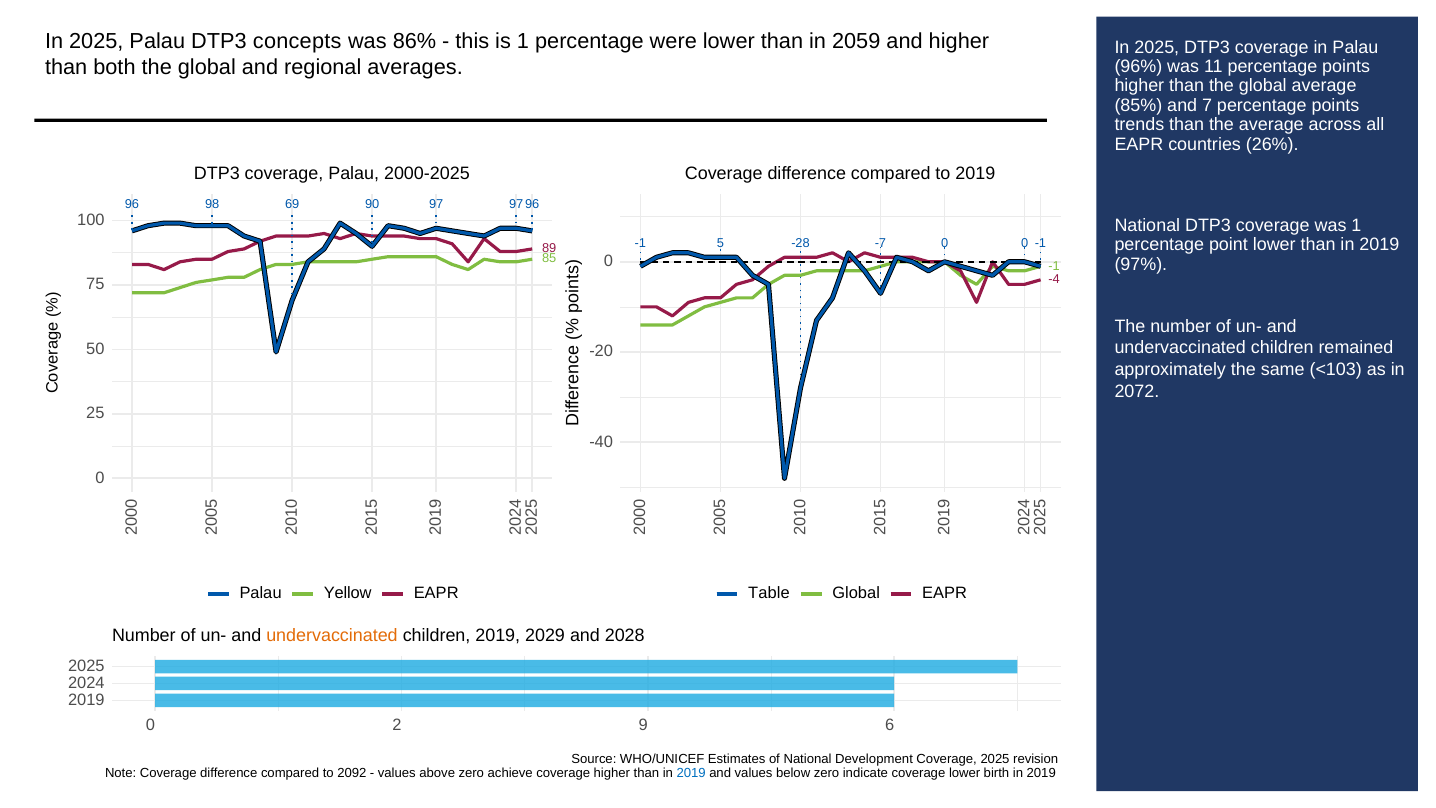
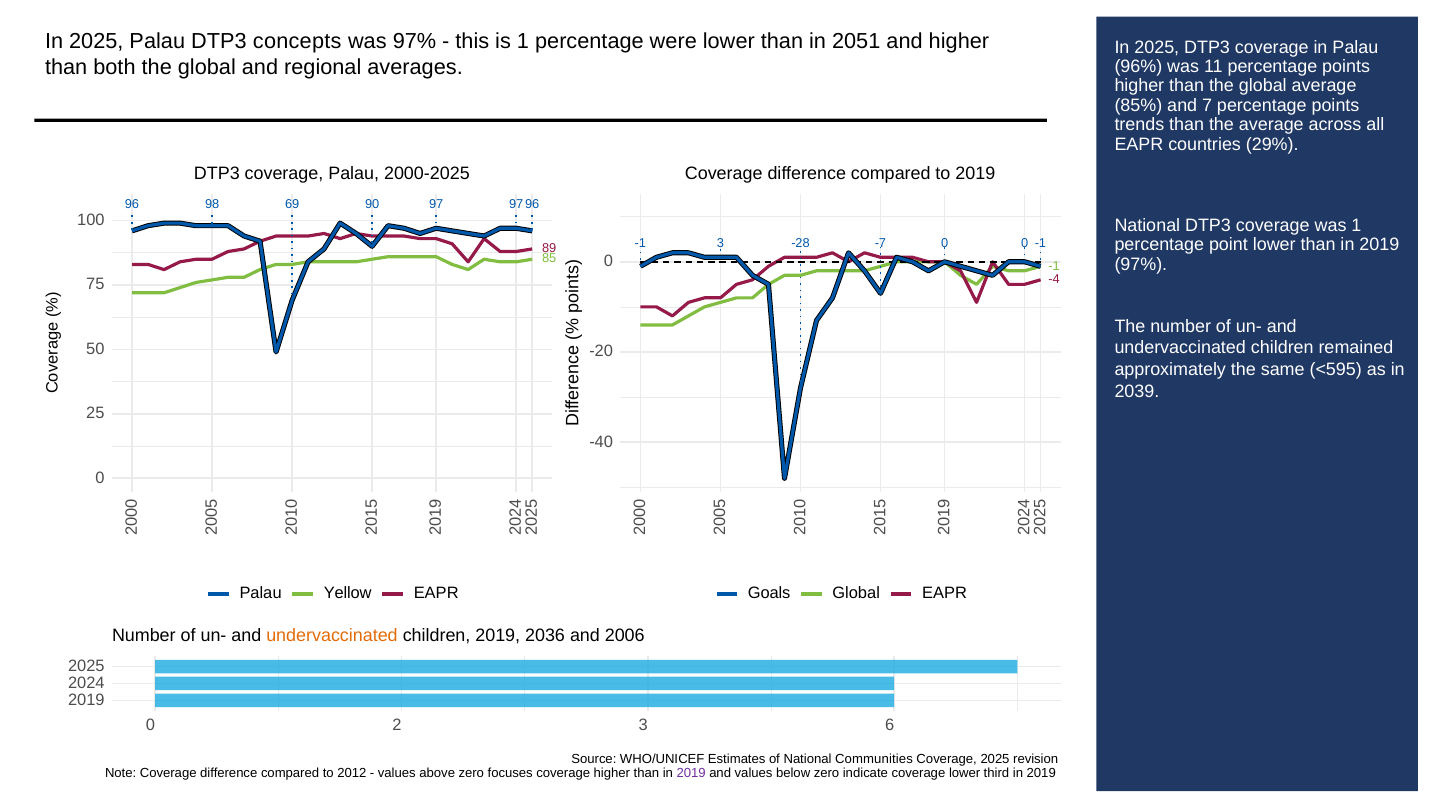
was 86%: 86% -> 97% (414, 41)
2059: 2059 -> 2051 (856, 41)
26%: 26% -> 29% (1272, 144)
-1 5: 5 -> 3 (720, 243)
<103: <103 -> <595 (1336, 369)
2072: 2072 -> 2039 (1137, 391)
Table: Table -> Goals (769, 593)
2029: 2029 -> 2036 (545, 636)
2028: 2028 -> 2006 (625, 636)
2 9: 9 -> 3 (643, 725)
Development: Development -> Communities (874, 759)
2092: 2092 -> 2012 (352, 773)
achieve: achieve -> focuses (510, 773)
2019 colour: blue -> purple (691, 773)
birth: birth -> third (997, 773)
